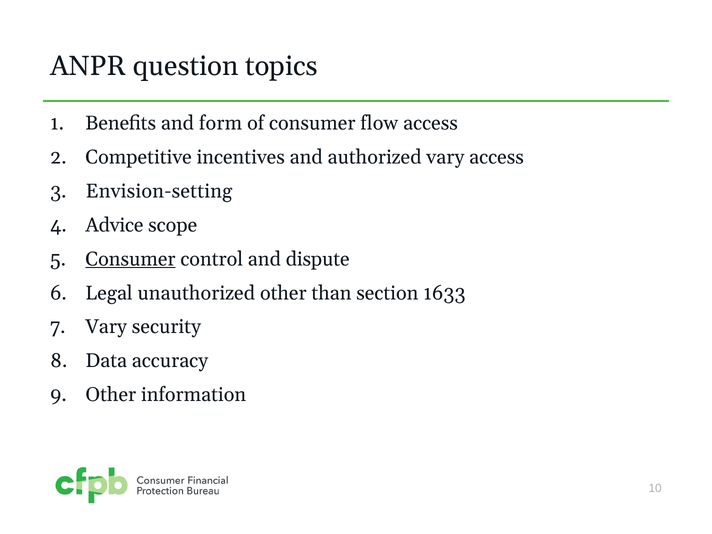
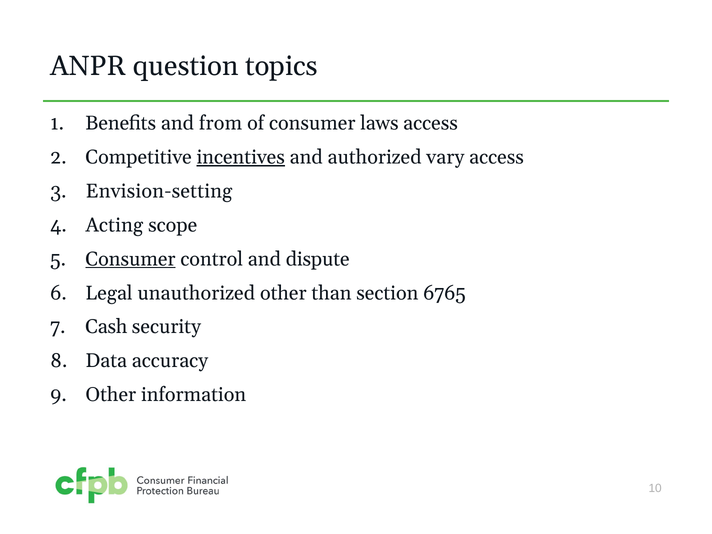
form: form -> from (220, 123)
flow: flow -> laws (379, 123)
incentives underline: none -> present (241, 157)
Advice: Advice -> Acting (114, 225)
1633: 1633 -> 6765 (444, 293)
Vary: Vary -> Cash (106, 327)
